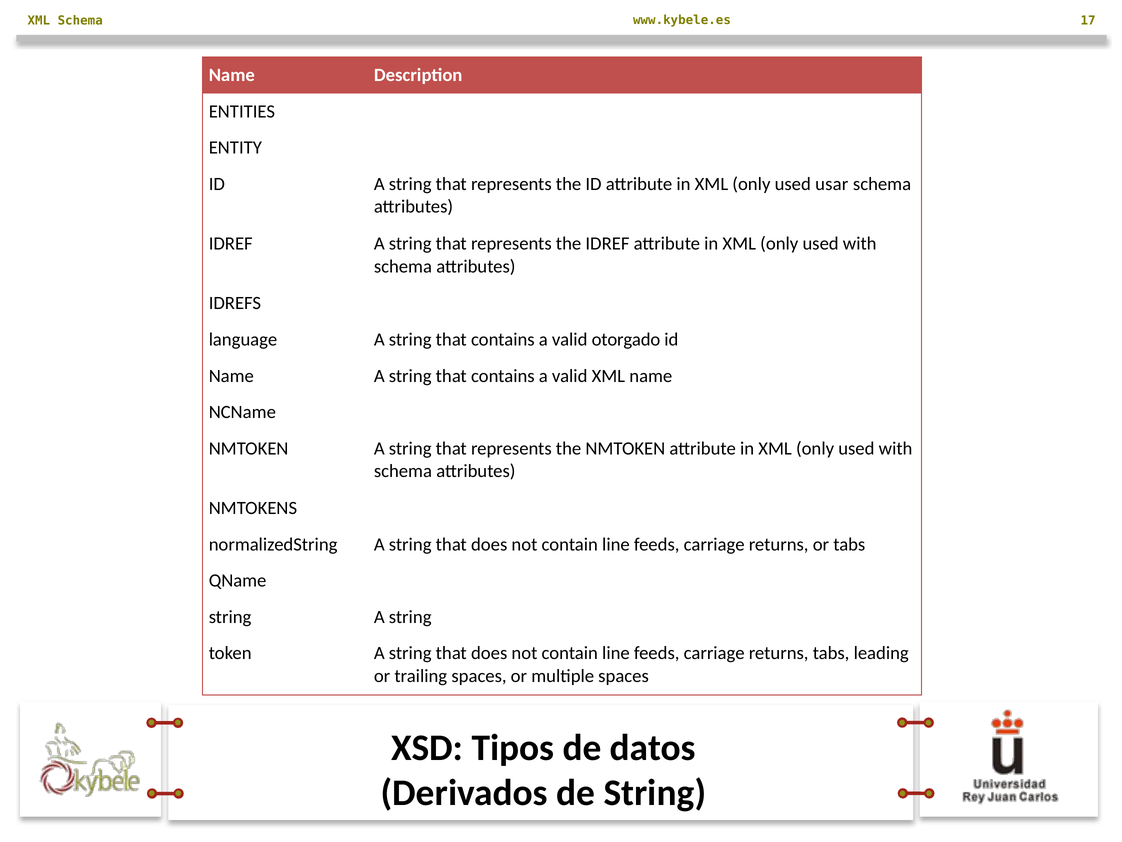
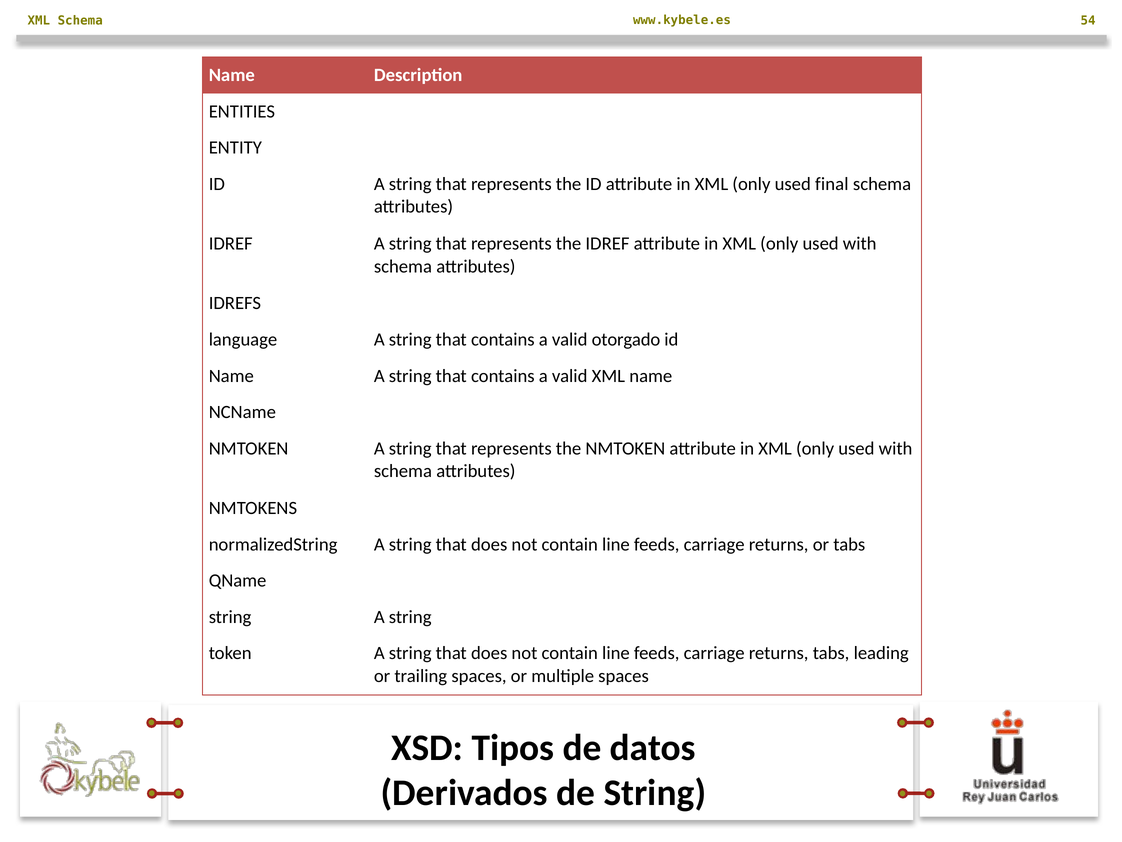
17: 17 -> 54 (1088, 21)
usar: usar -> final (832, 184)
